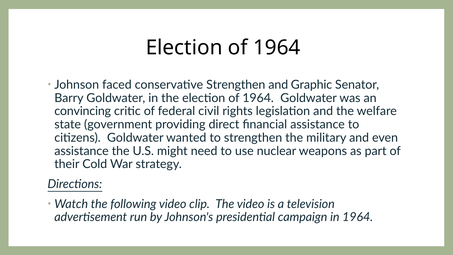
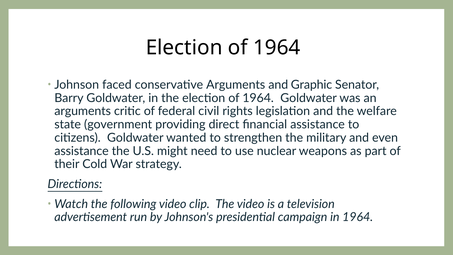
conservative Strengthen: Strengthen -> Arguments (236, 85)
convincing: convincing -> arguments (83, 111)
